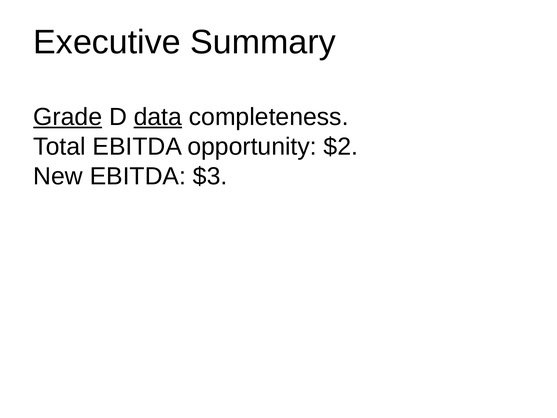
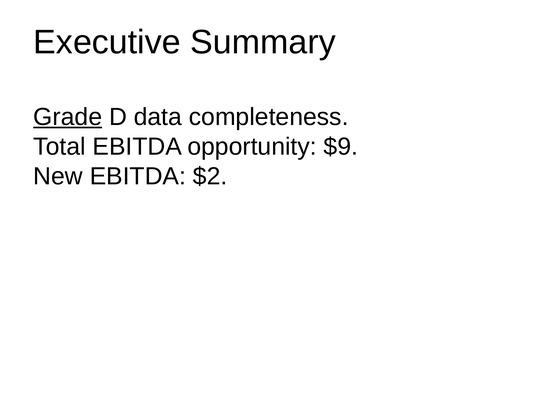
data underline: present -> none (158, 117)
$2: $2 -> $9 (341, 147)
$3: $3 -> $2 (210, 176)
